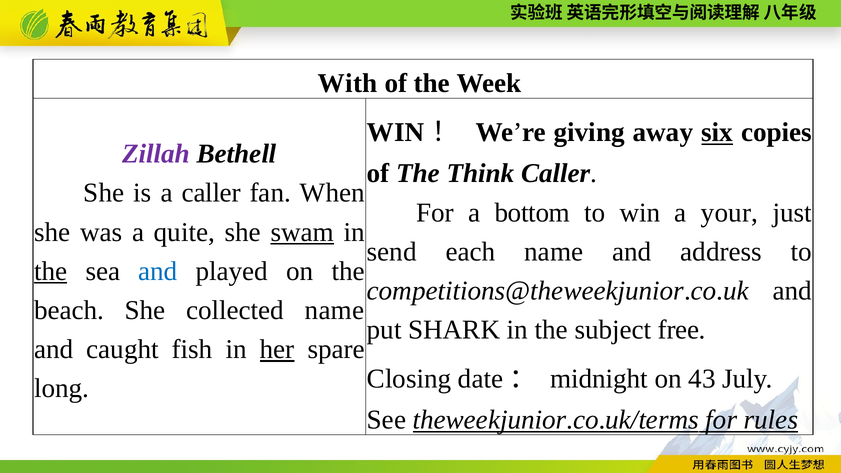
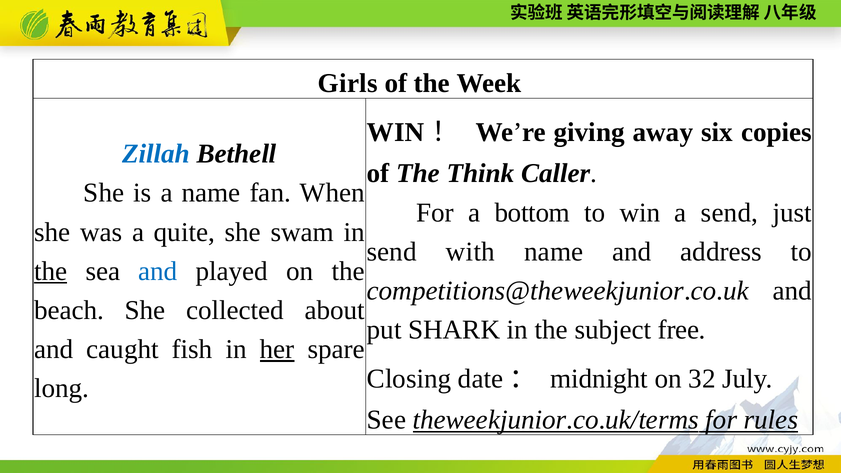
With: With -> Girls (348, 83)
six underline: present -> none (717, 133)
Zillah colour: purple -> blue (156, 154)
a caller: caller -> name (211, 193)
a your: your -> send (729, 213)
swam underline: present -> none (302, 232)
each: each -> with (470, 252)
collected name: name -> about (335, 310)
43: 43 -> 32 (702, 379)
